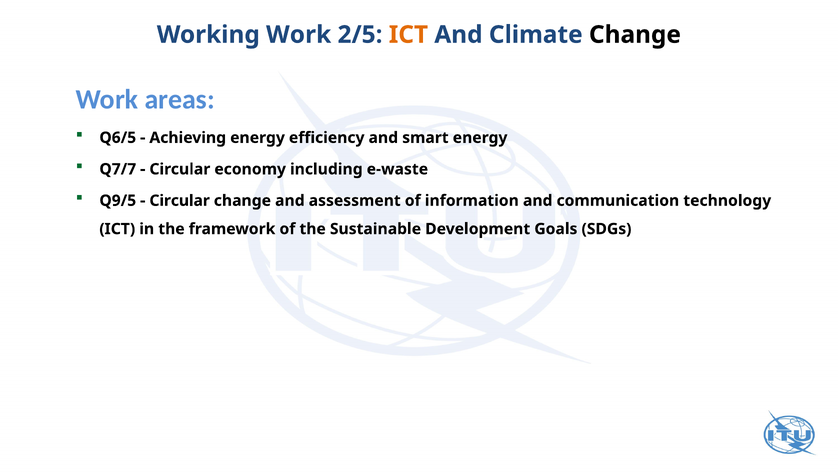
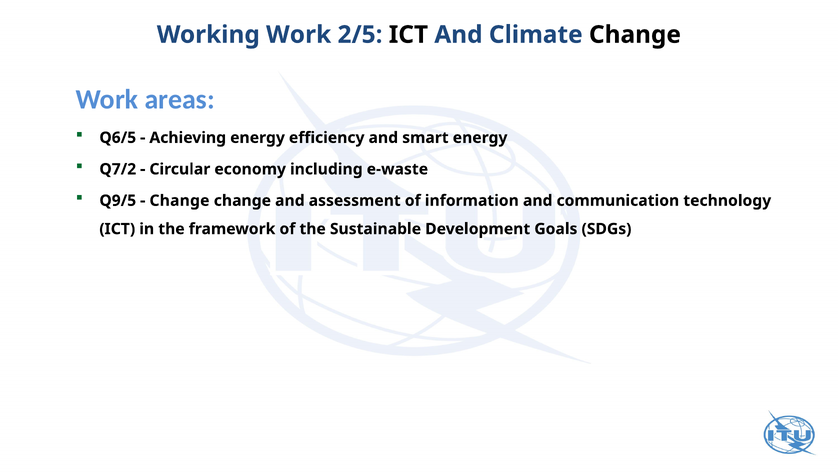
ICT colour: orange -> black (408, 35)
Q7/7: Q7/7 -> Q7/2 (118, 169)
Circular: Circular -> Change (179, 200)
